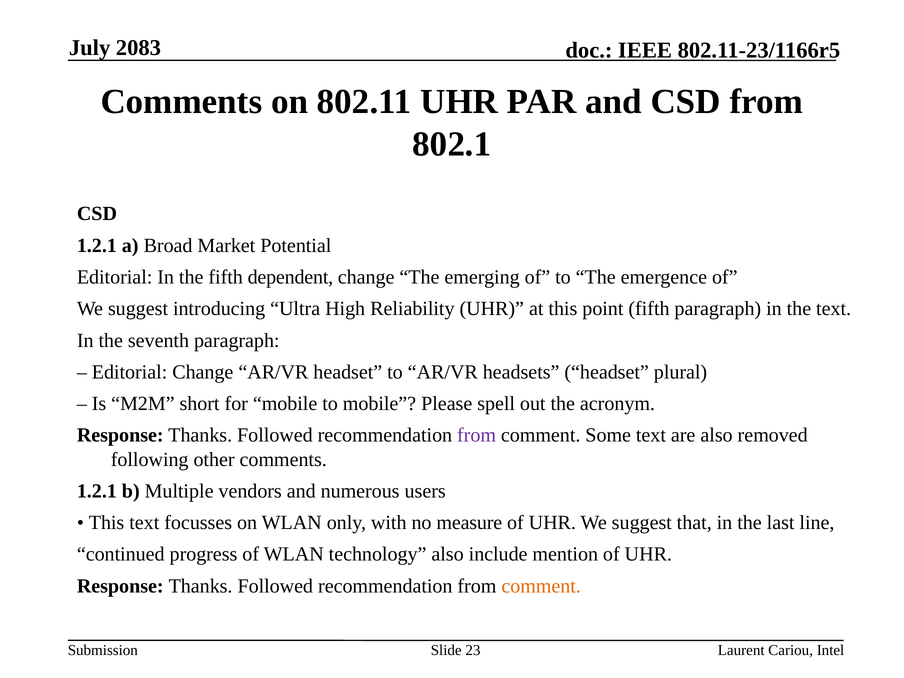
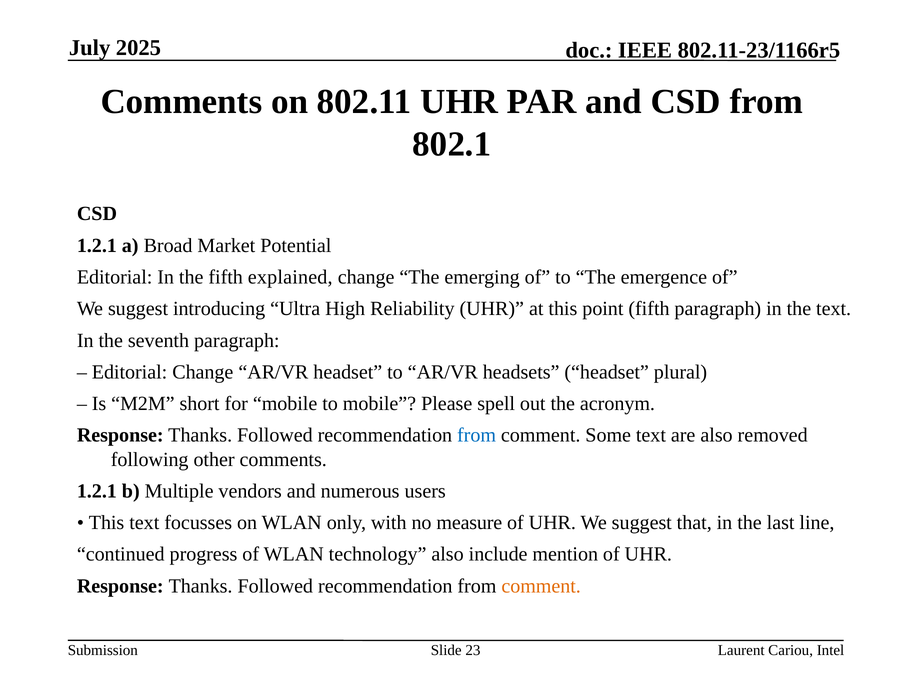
2083: 2083 -> 2025 (138, 48)
dependent: dependent -> explained (290, 277)
from colour: purple -> blue (477, 435)
